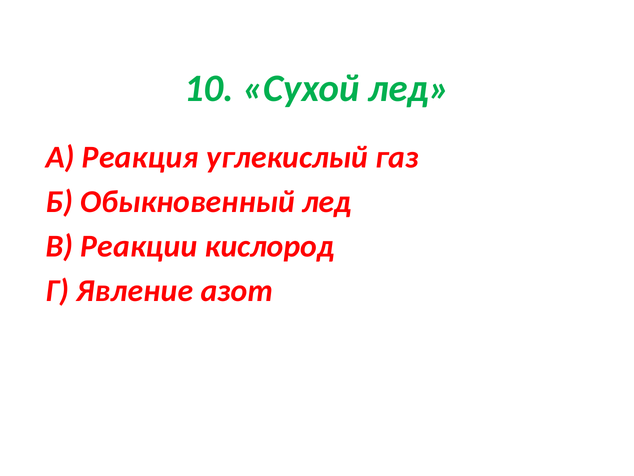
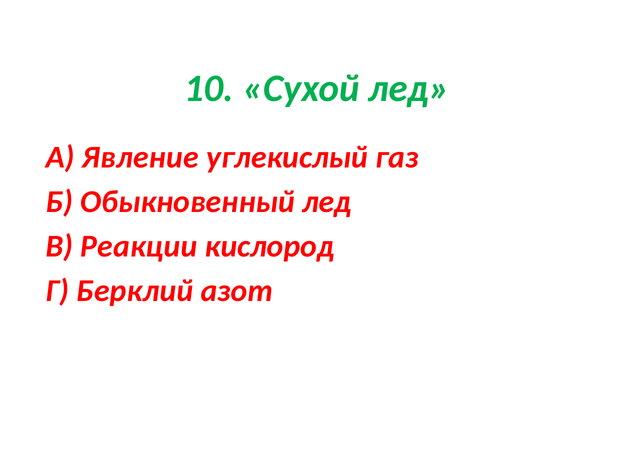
Реакция: Реакция -> Явление (140, 157)
Явление: Явление -> Берклий (135, 290)
